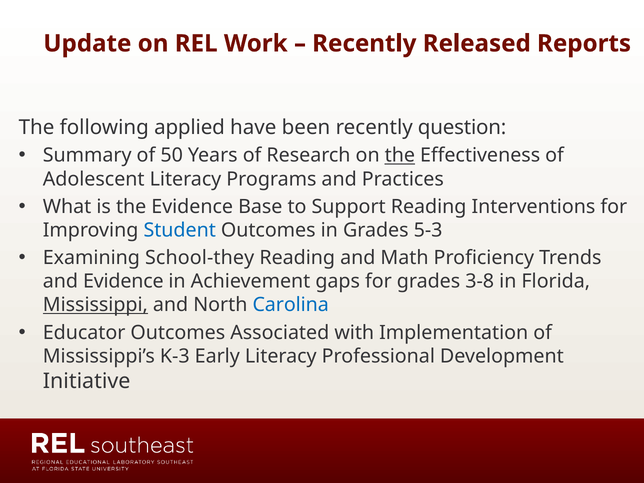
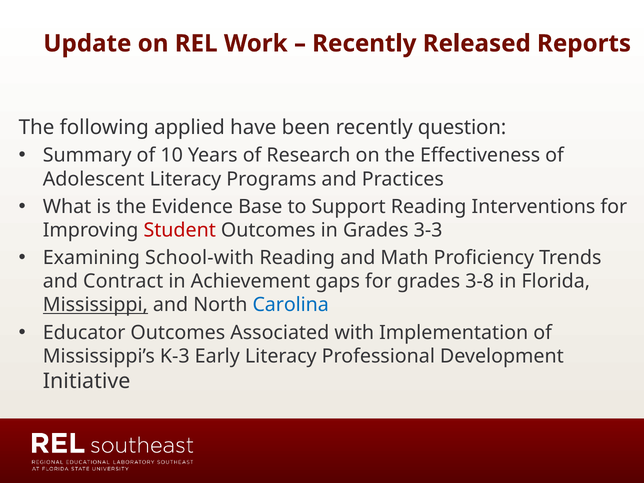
50: 50 -> 10 (172, 155)
the underline: present -> none (400, 155)
Student colour: blue -> red (180, 230)
5-3: 5-3 -> 3-3 (428, 230)
School-they: School-they -> School-with (200, 258)
and Evidence: Evidence -> Contract (123, 281)
